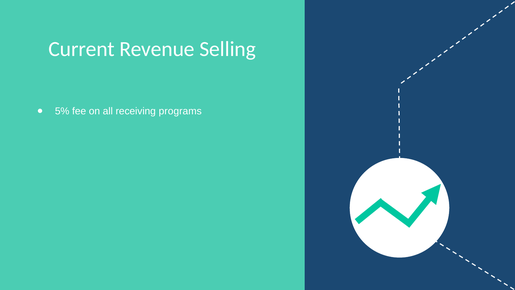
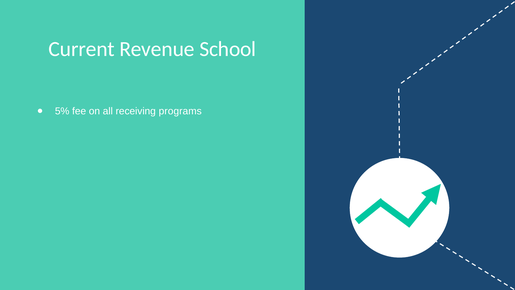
Selling: Selling -> School (228, 49)
